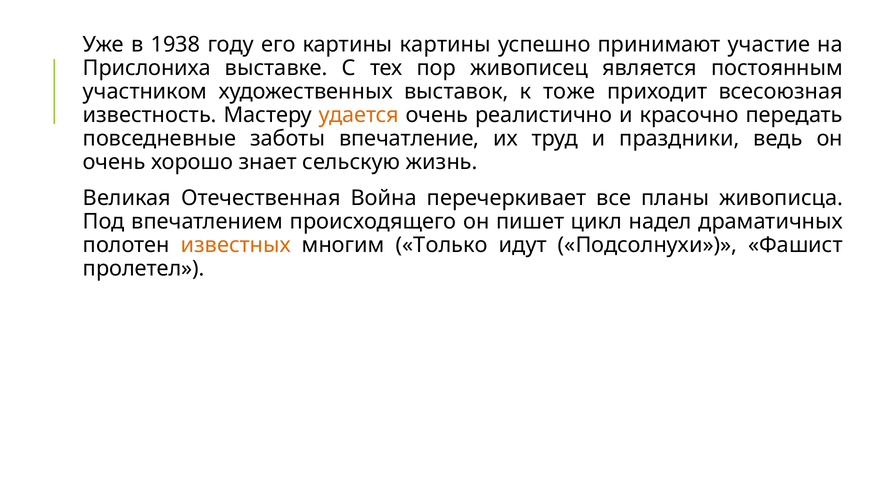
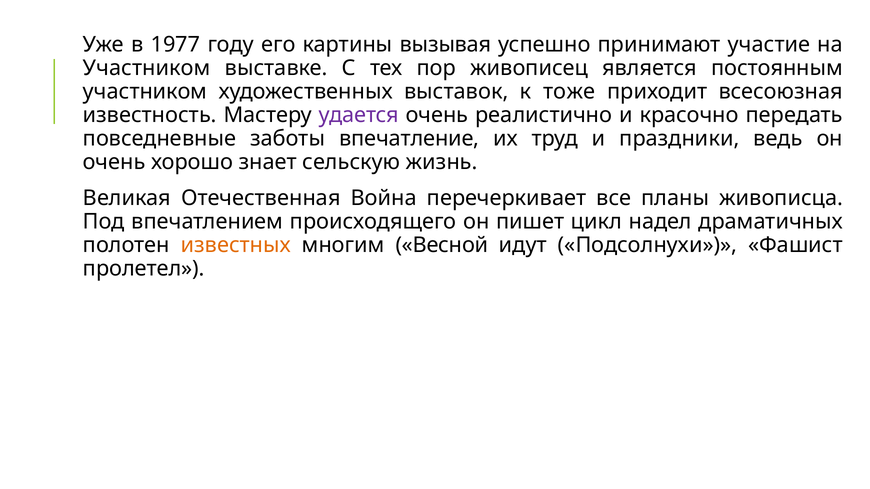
1938: 1938 -> 1977 (175, 45)
картины картины: картины -> вызывая (446, 45)
Прислониха: Прислониха -> Участником (147, 68)
удается colour: orange -> purple (359, 115)
Только: Только -> Весной (442, 245)
